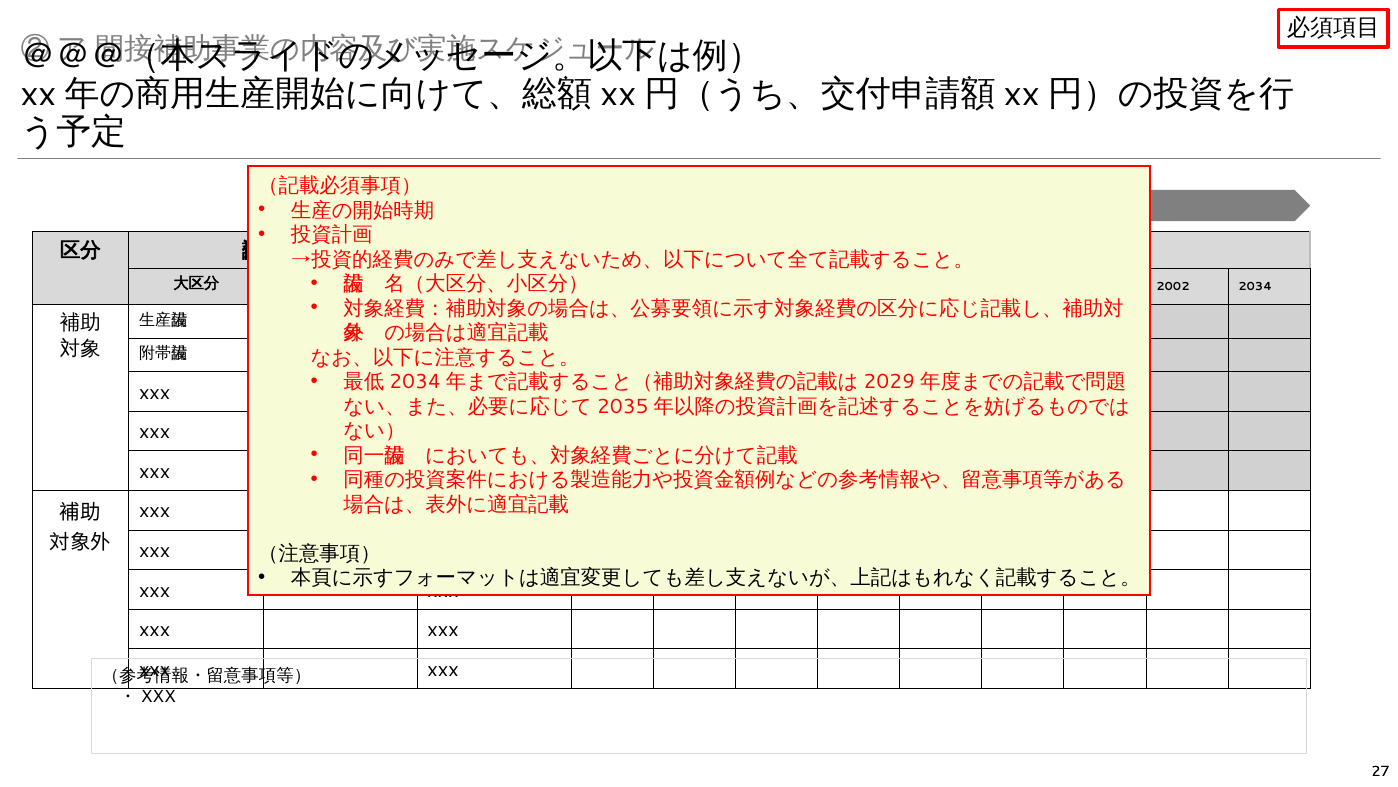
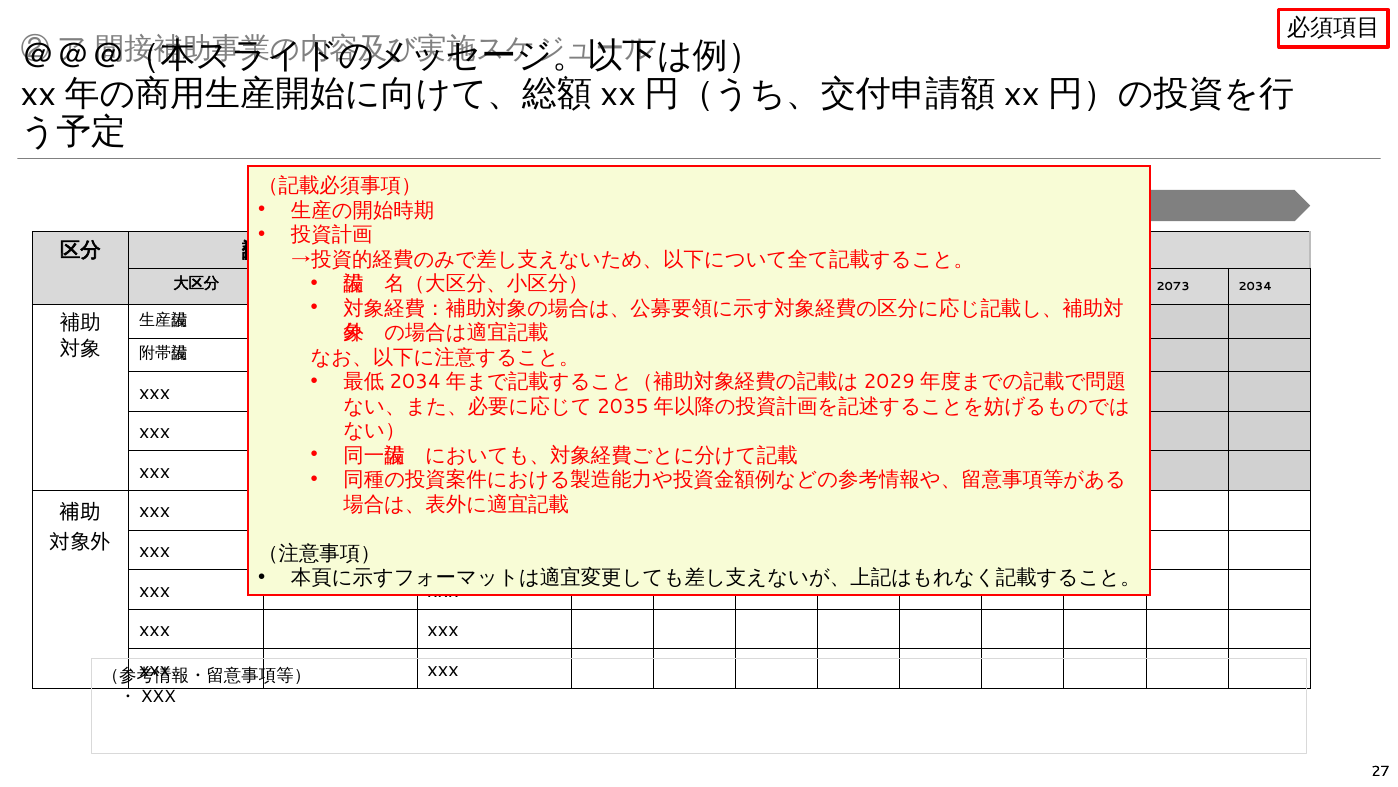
2002: 2002 -> 2073 (1173, 287)
